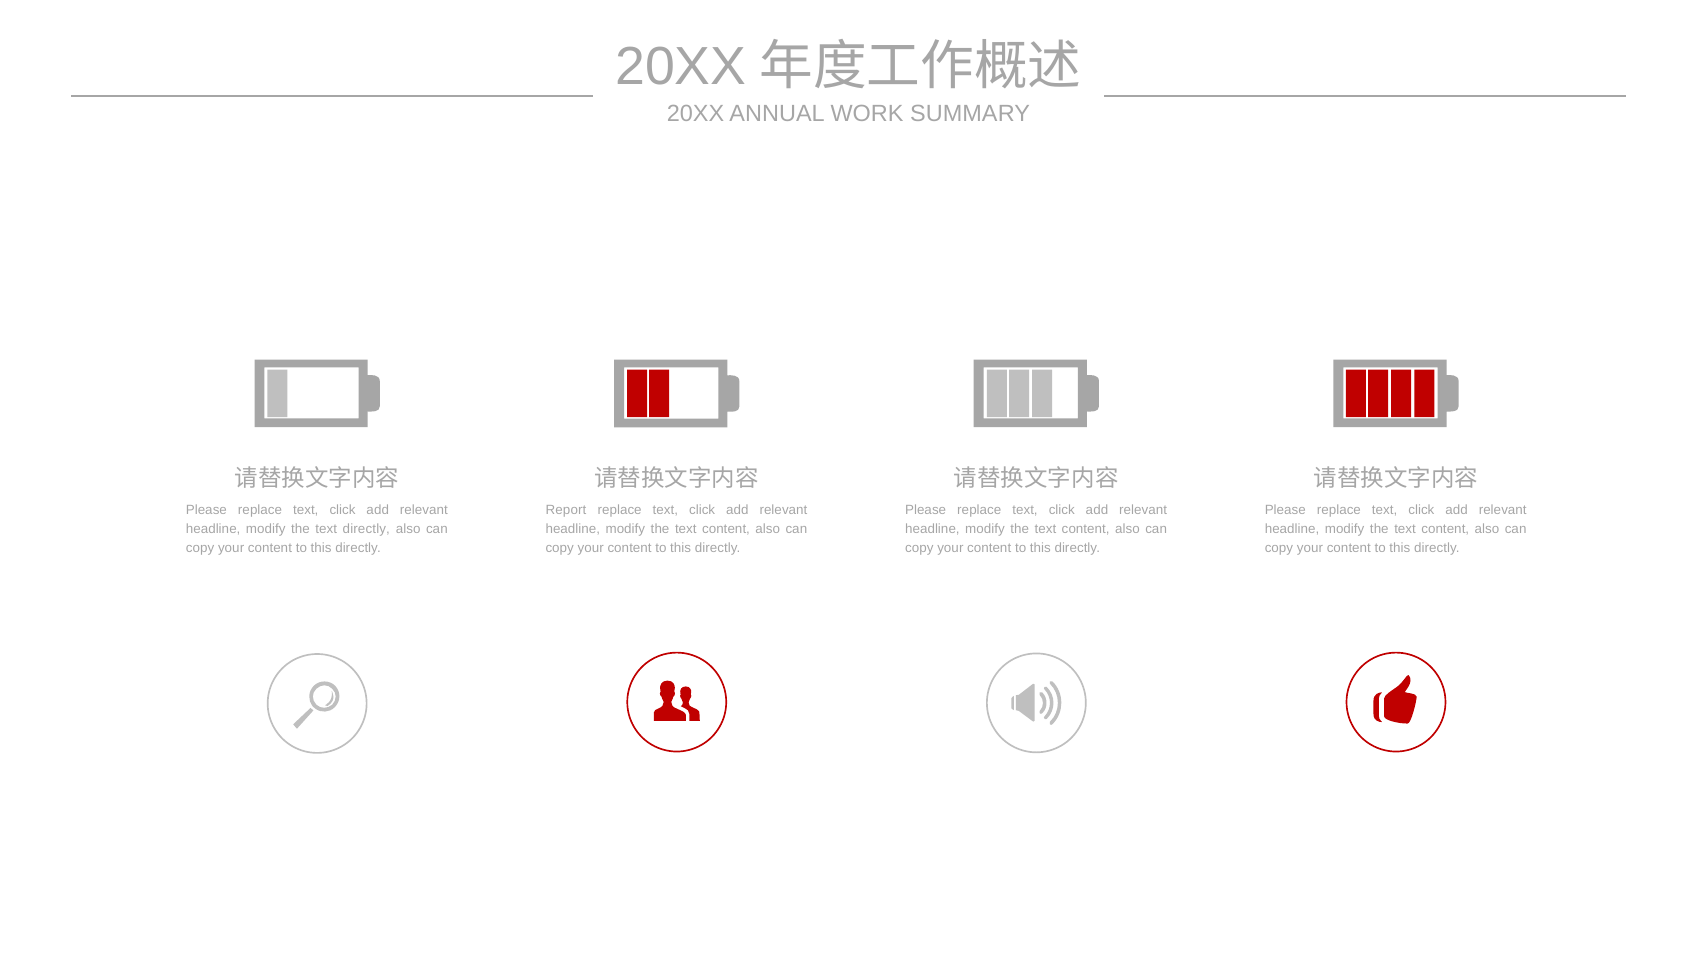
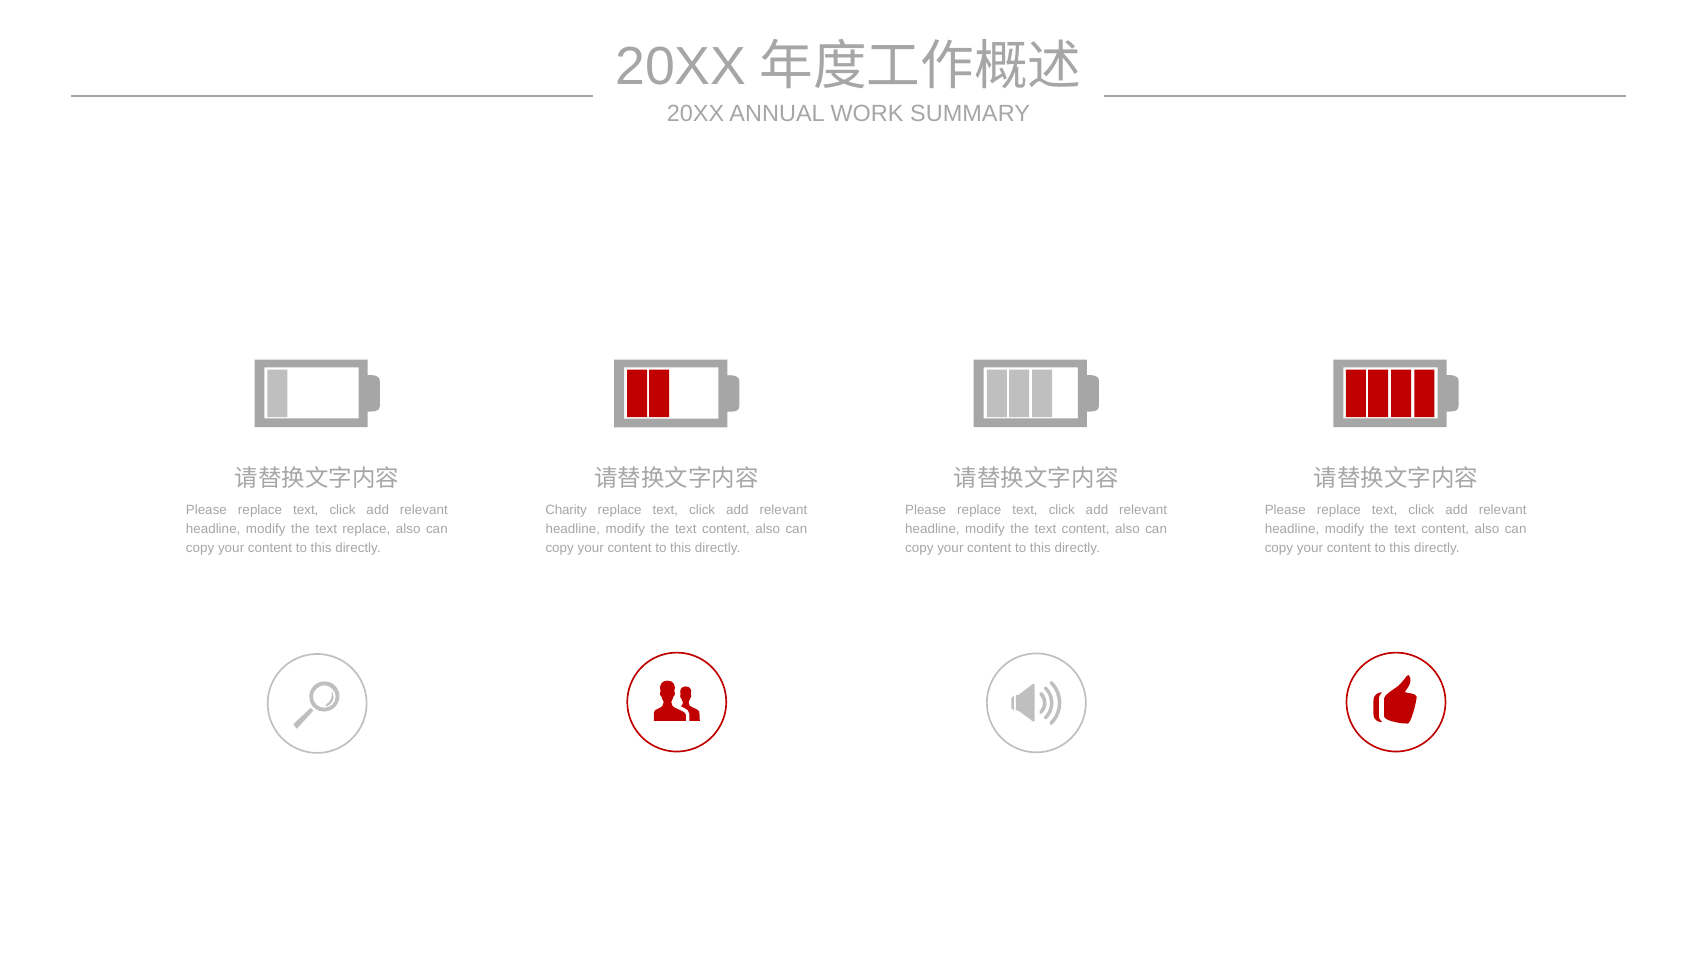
Report: Report -> Charity (566, 510)
text directly: directly -> replace (366, 529)
